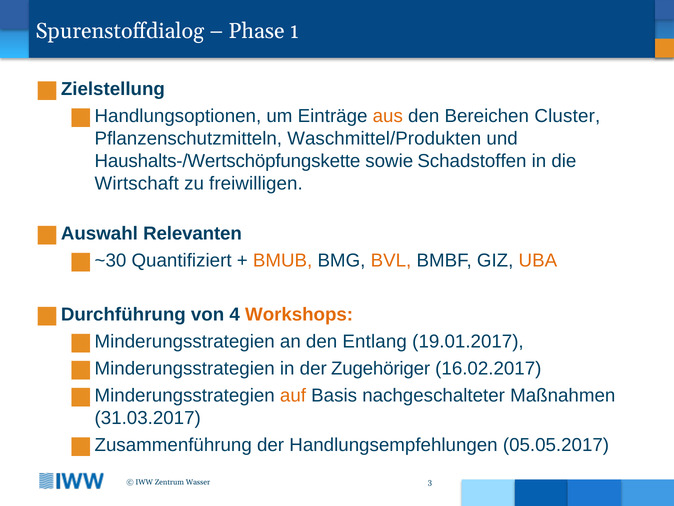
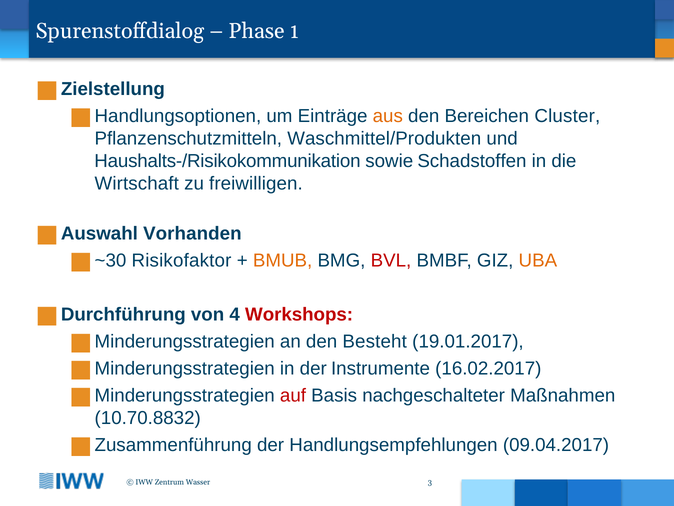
Haushalts-/Wertschöpfungskette: Haushalts-/Wertschöpfungskette -> Haushalts-/Risikokommunikation (227, 161)
Relevanten: Relevanten -> Vorhanden (192, 234)
Quantifiziert: Quantifiziert -> Risikofaktor (181, 260)
BVL colour: orange -> red (391, 260)
Workshops colour: orange -> red (299, 314)
Entlang: Entlang -> Besteht (375, 341)
Zugehöriger: Zugehöriger -> Instrumente (381, 368)
auf colour: orange -> red (293, 395)
31.03.2017: 31.03.2017 -> 10.70.8832 (148, 418)
05.05.2017: 05.05.2017 -> 09.04.2017 (556, 445)
